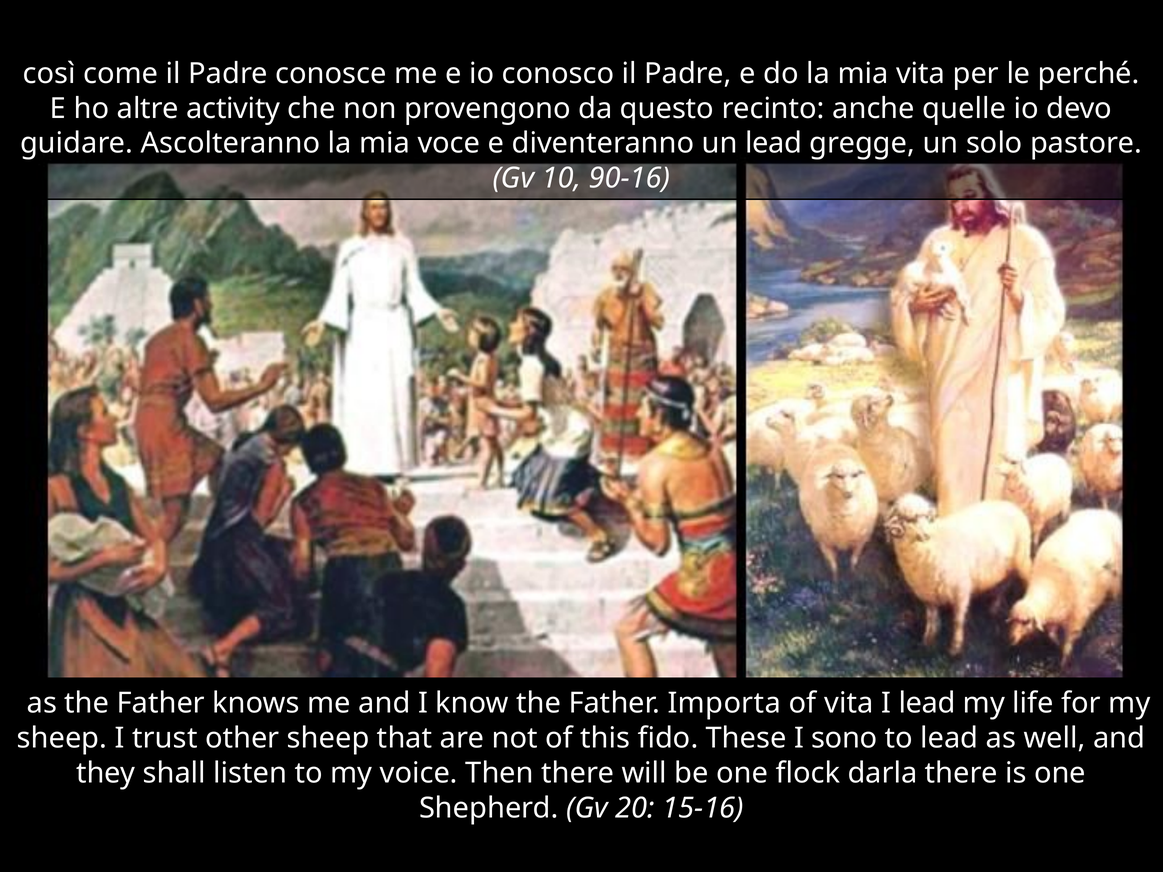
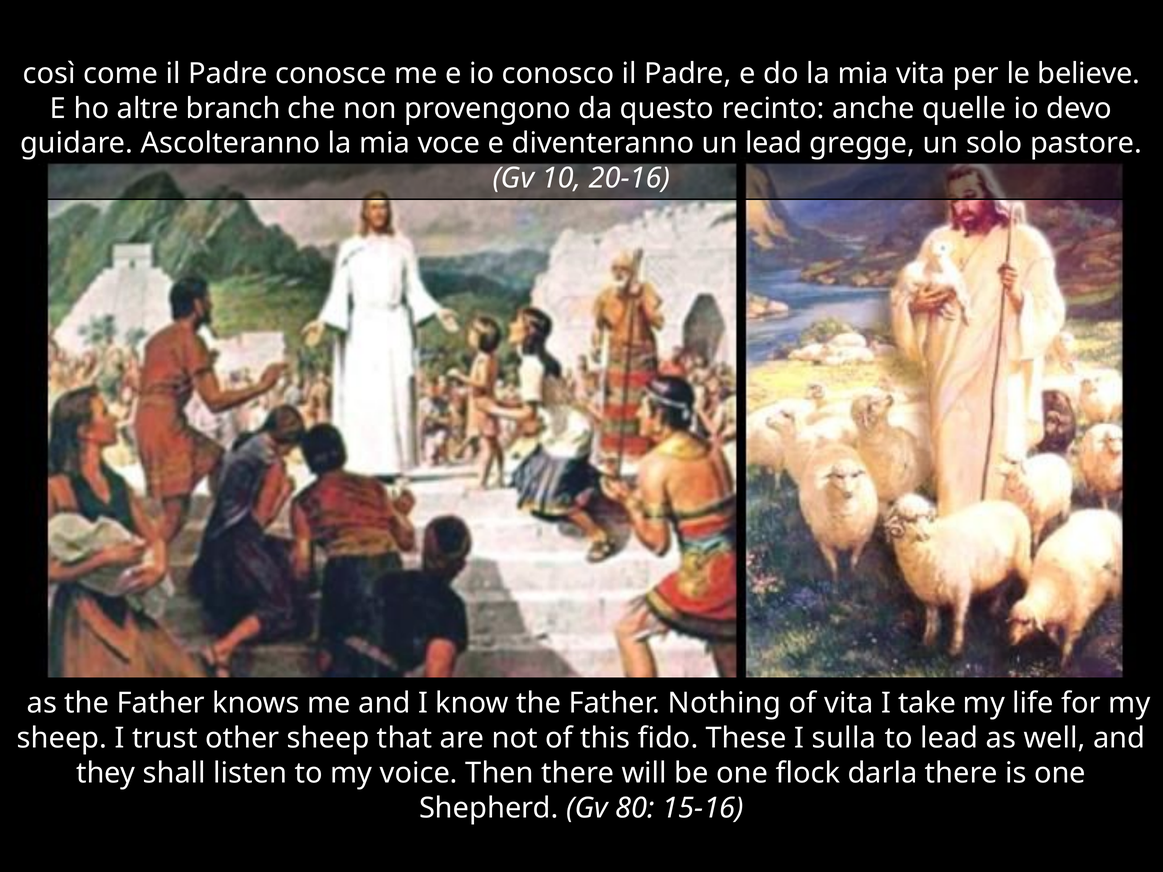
perché: perché -> believe (1089, 74)
activity: activity -> branch (233, 108)
90-16: 90-16 -> 20-16 (629, 178)
Importa: Importa -> Nothing (724, 704)
I lead: lead -> take (927, 704)
sono: sono -> sulla (844, 738)
20: 20 -> 80 (635, 808)
